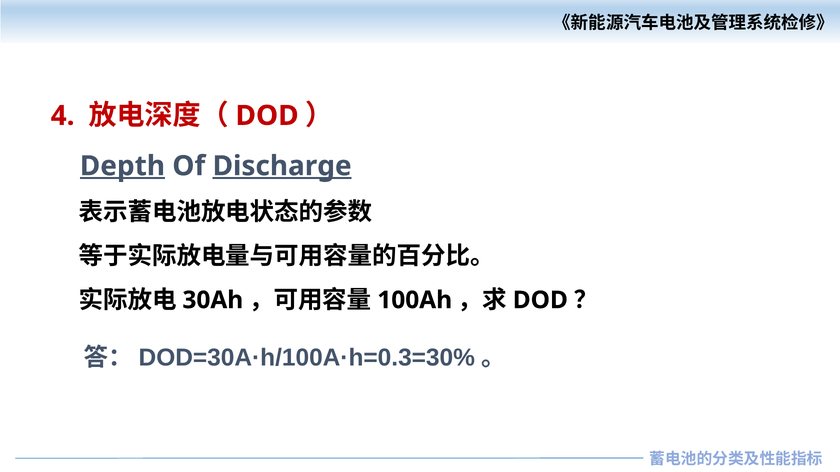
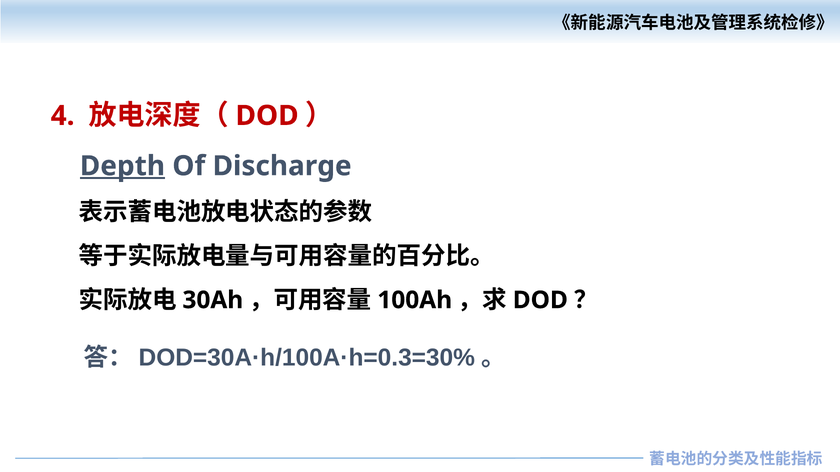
Discharge underline: present -> none (282, 166)
